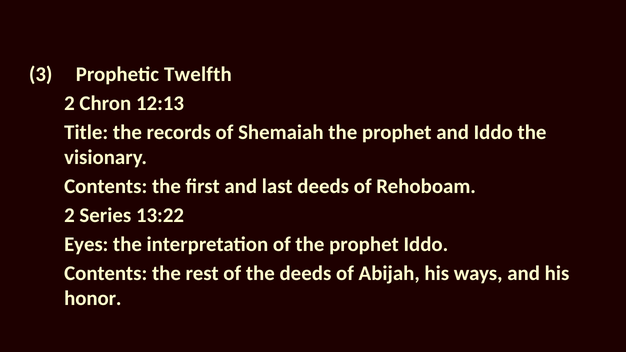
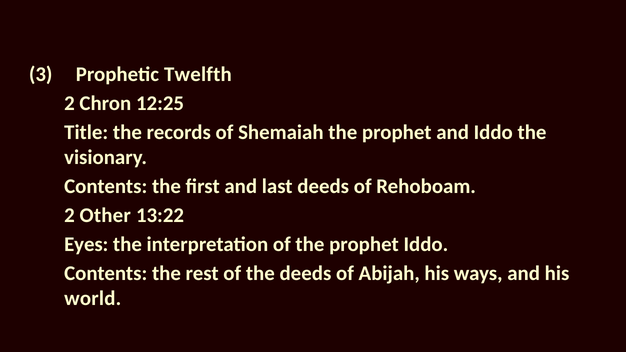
12:13: 12:13 -> 12:25 (160, 103)
Series: Series -> Other (105, 215)
honor: honor -> world (93, 298)
